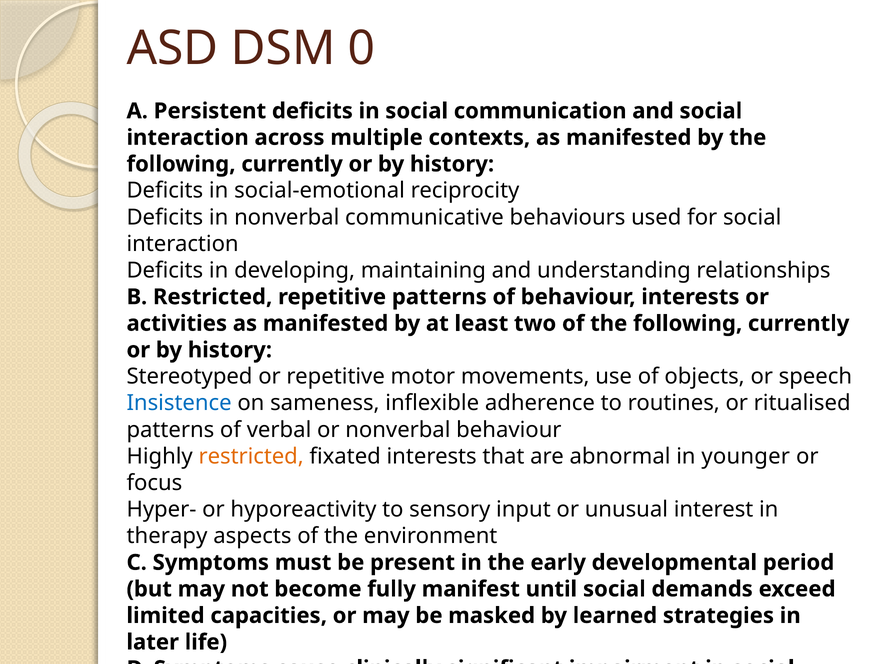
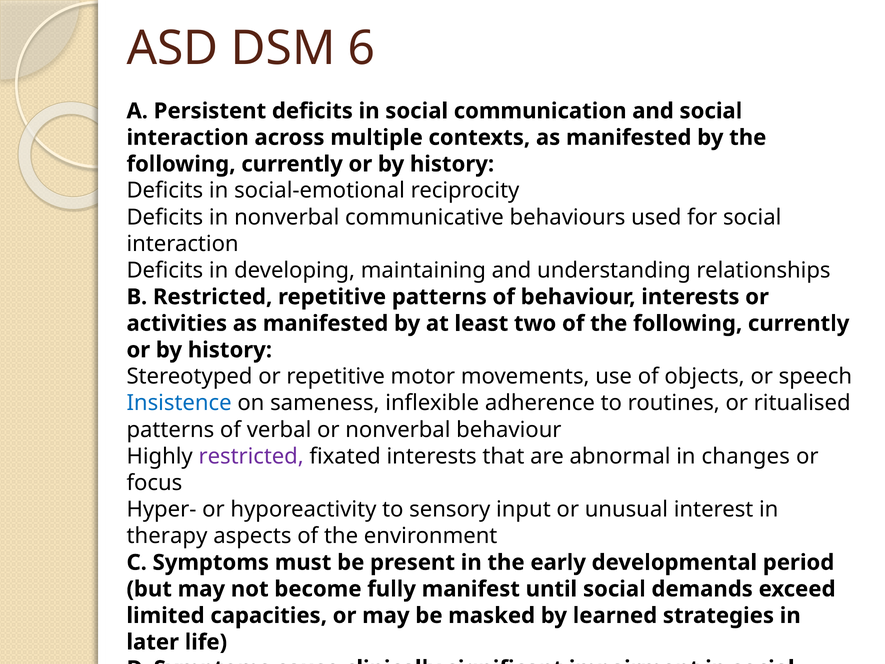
0: 0 -> 6 (362, 49)
restricted colour: orange -> purple (251, 456)
younger: younger -> changes (746, 456)
